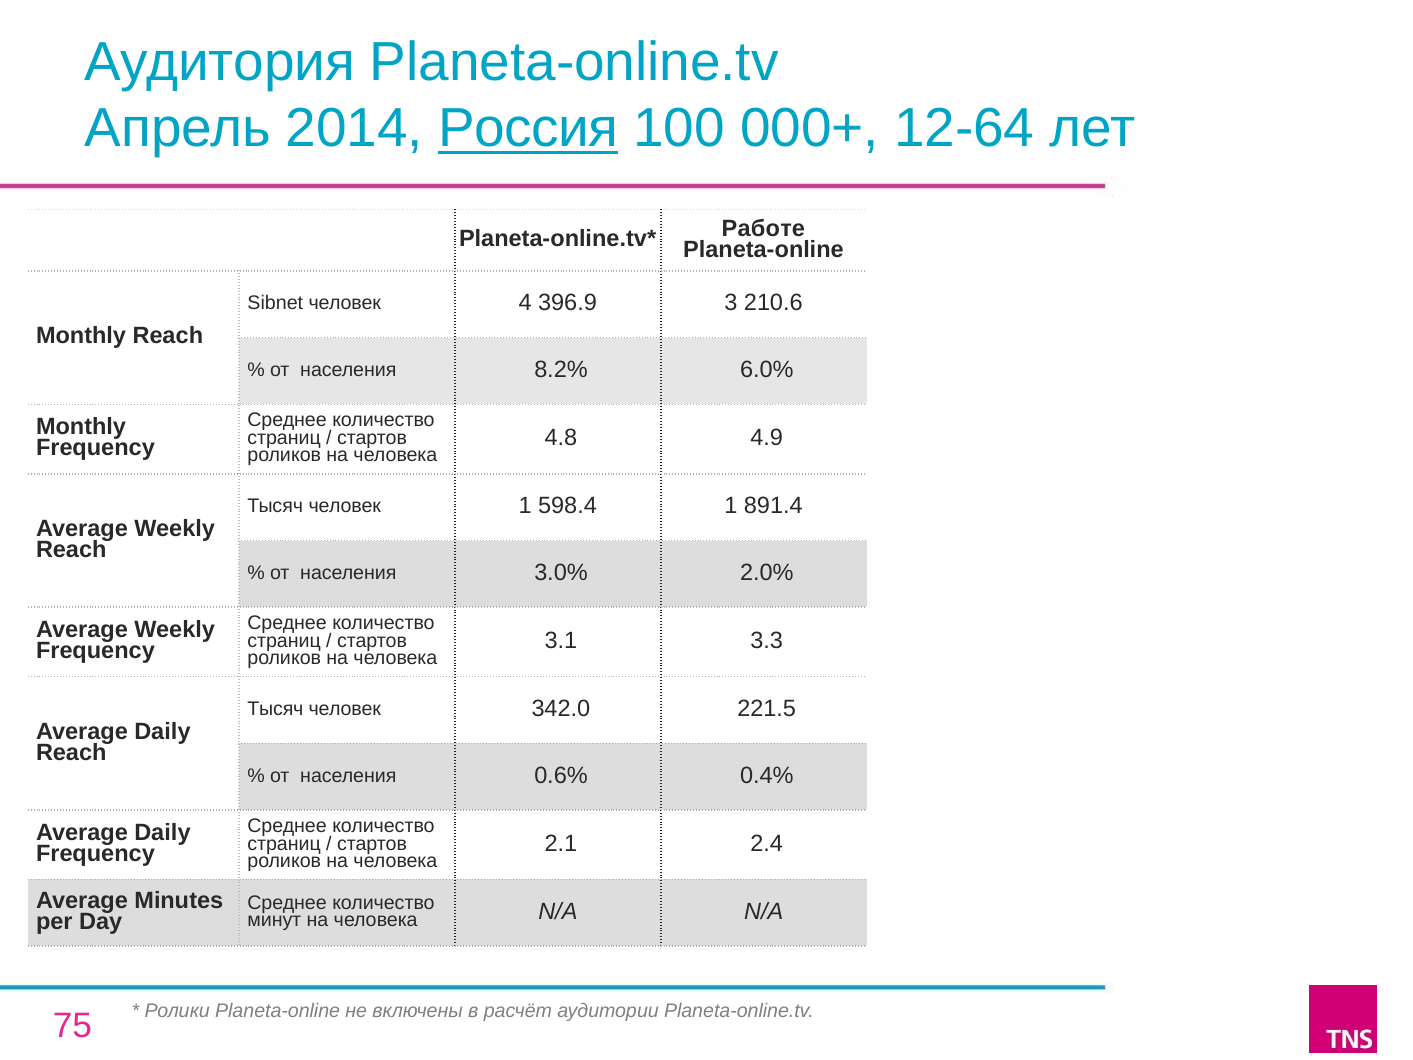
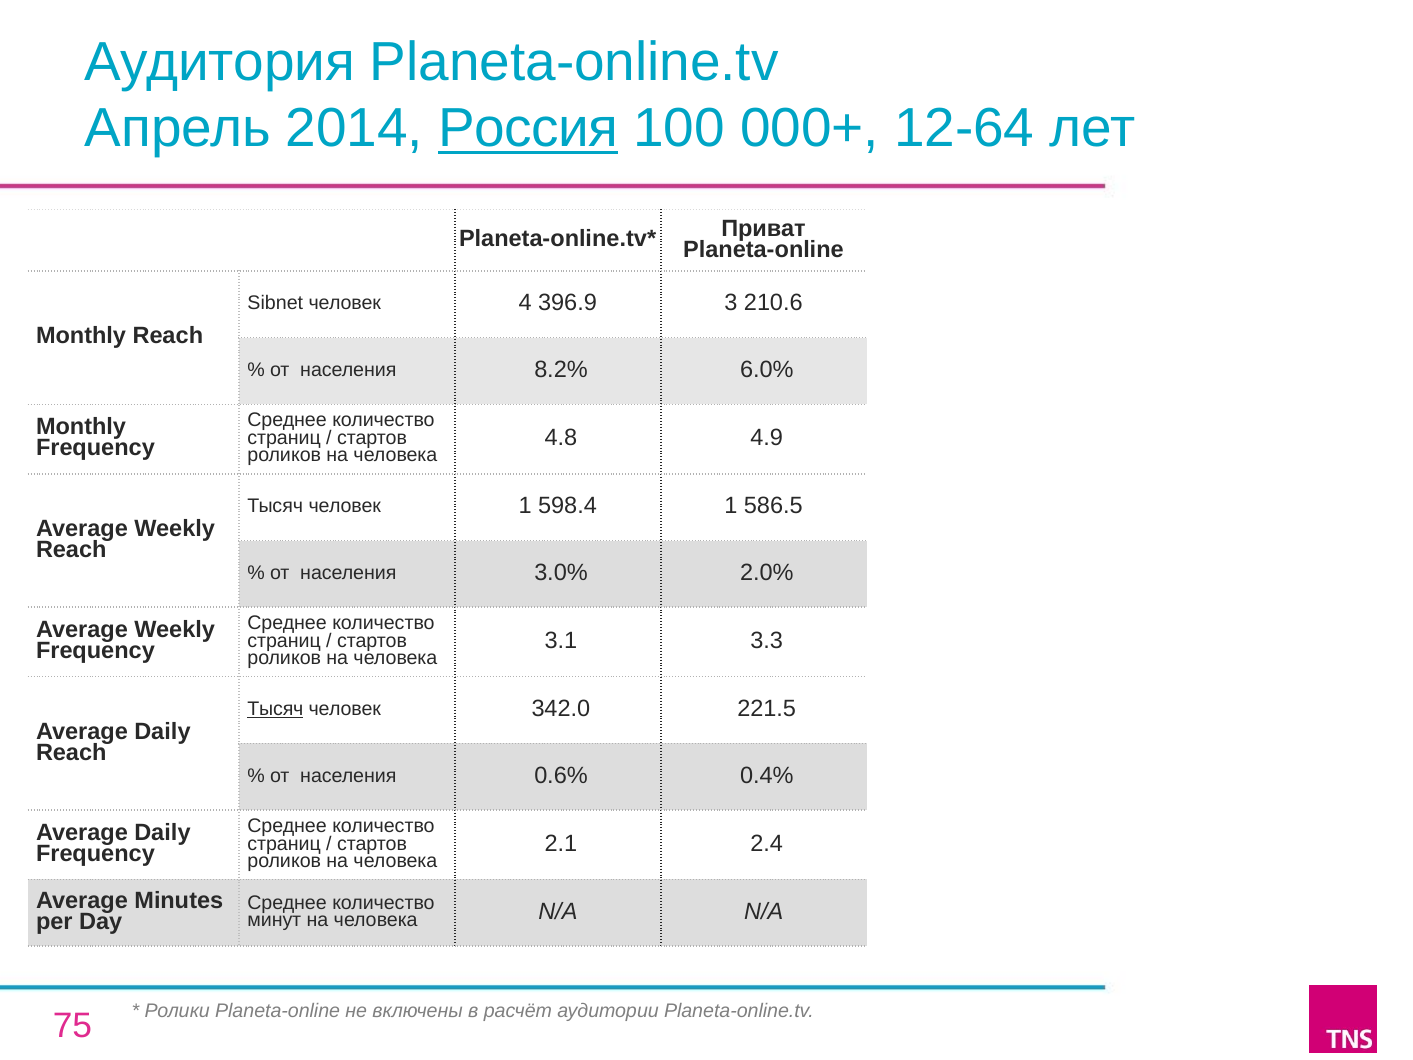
Работе: Работе -> Приват (764, 228)
891.4: 891.4 -> 586.5 (773, 506)
Тысяч underline: none -> present (275, 709)
